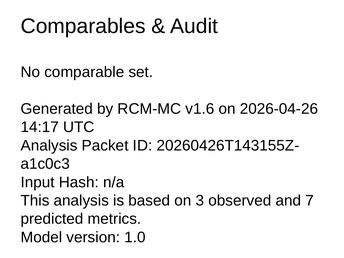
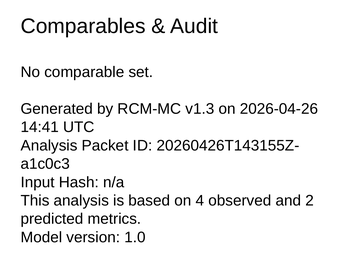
v1.6: v1.6 -> v1.3 (200, 109)
14:17: 14:17 -> 14:41 (40, 127)
3: 3 -> 4 (200, 201)
7: 7 -> 2 (310, 201)
